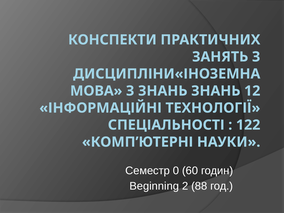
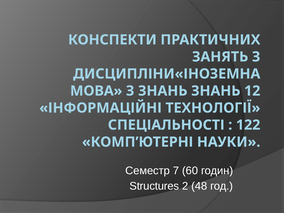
0: 0 -> 7 (176, 171)
Beginning: Beginning -> Structures (154, 186)
88: 88 -> 48 (199, 186)
